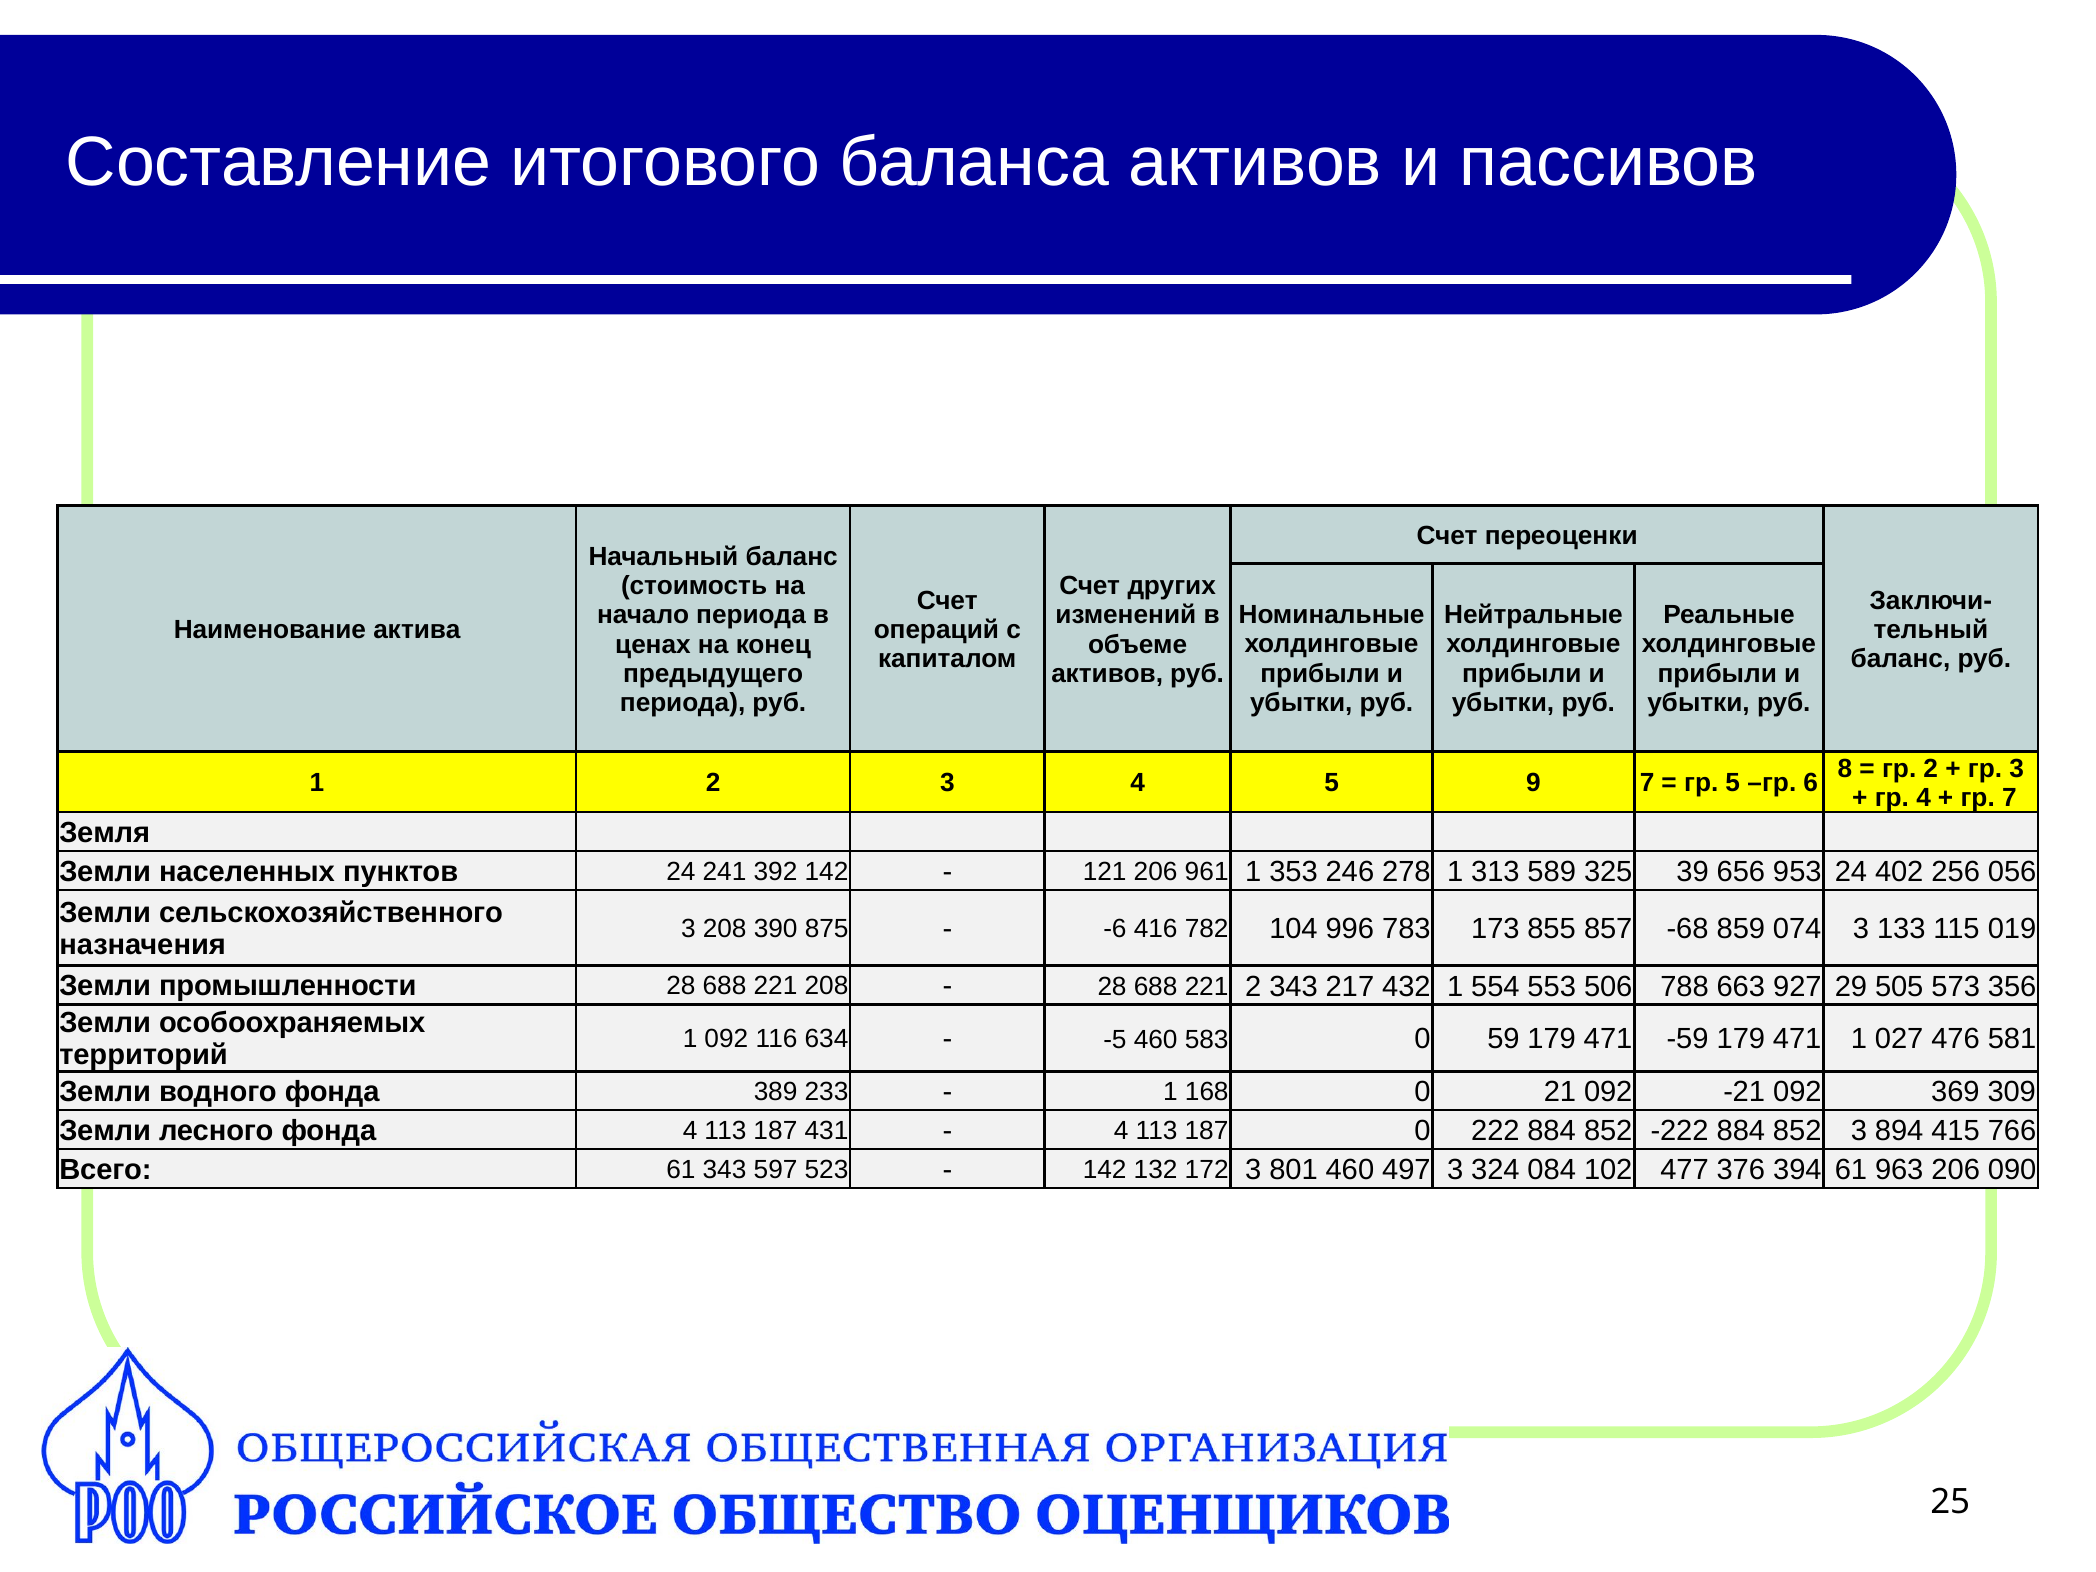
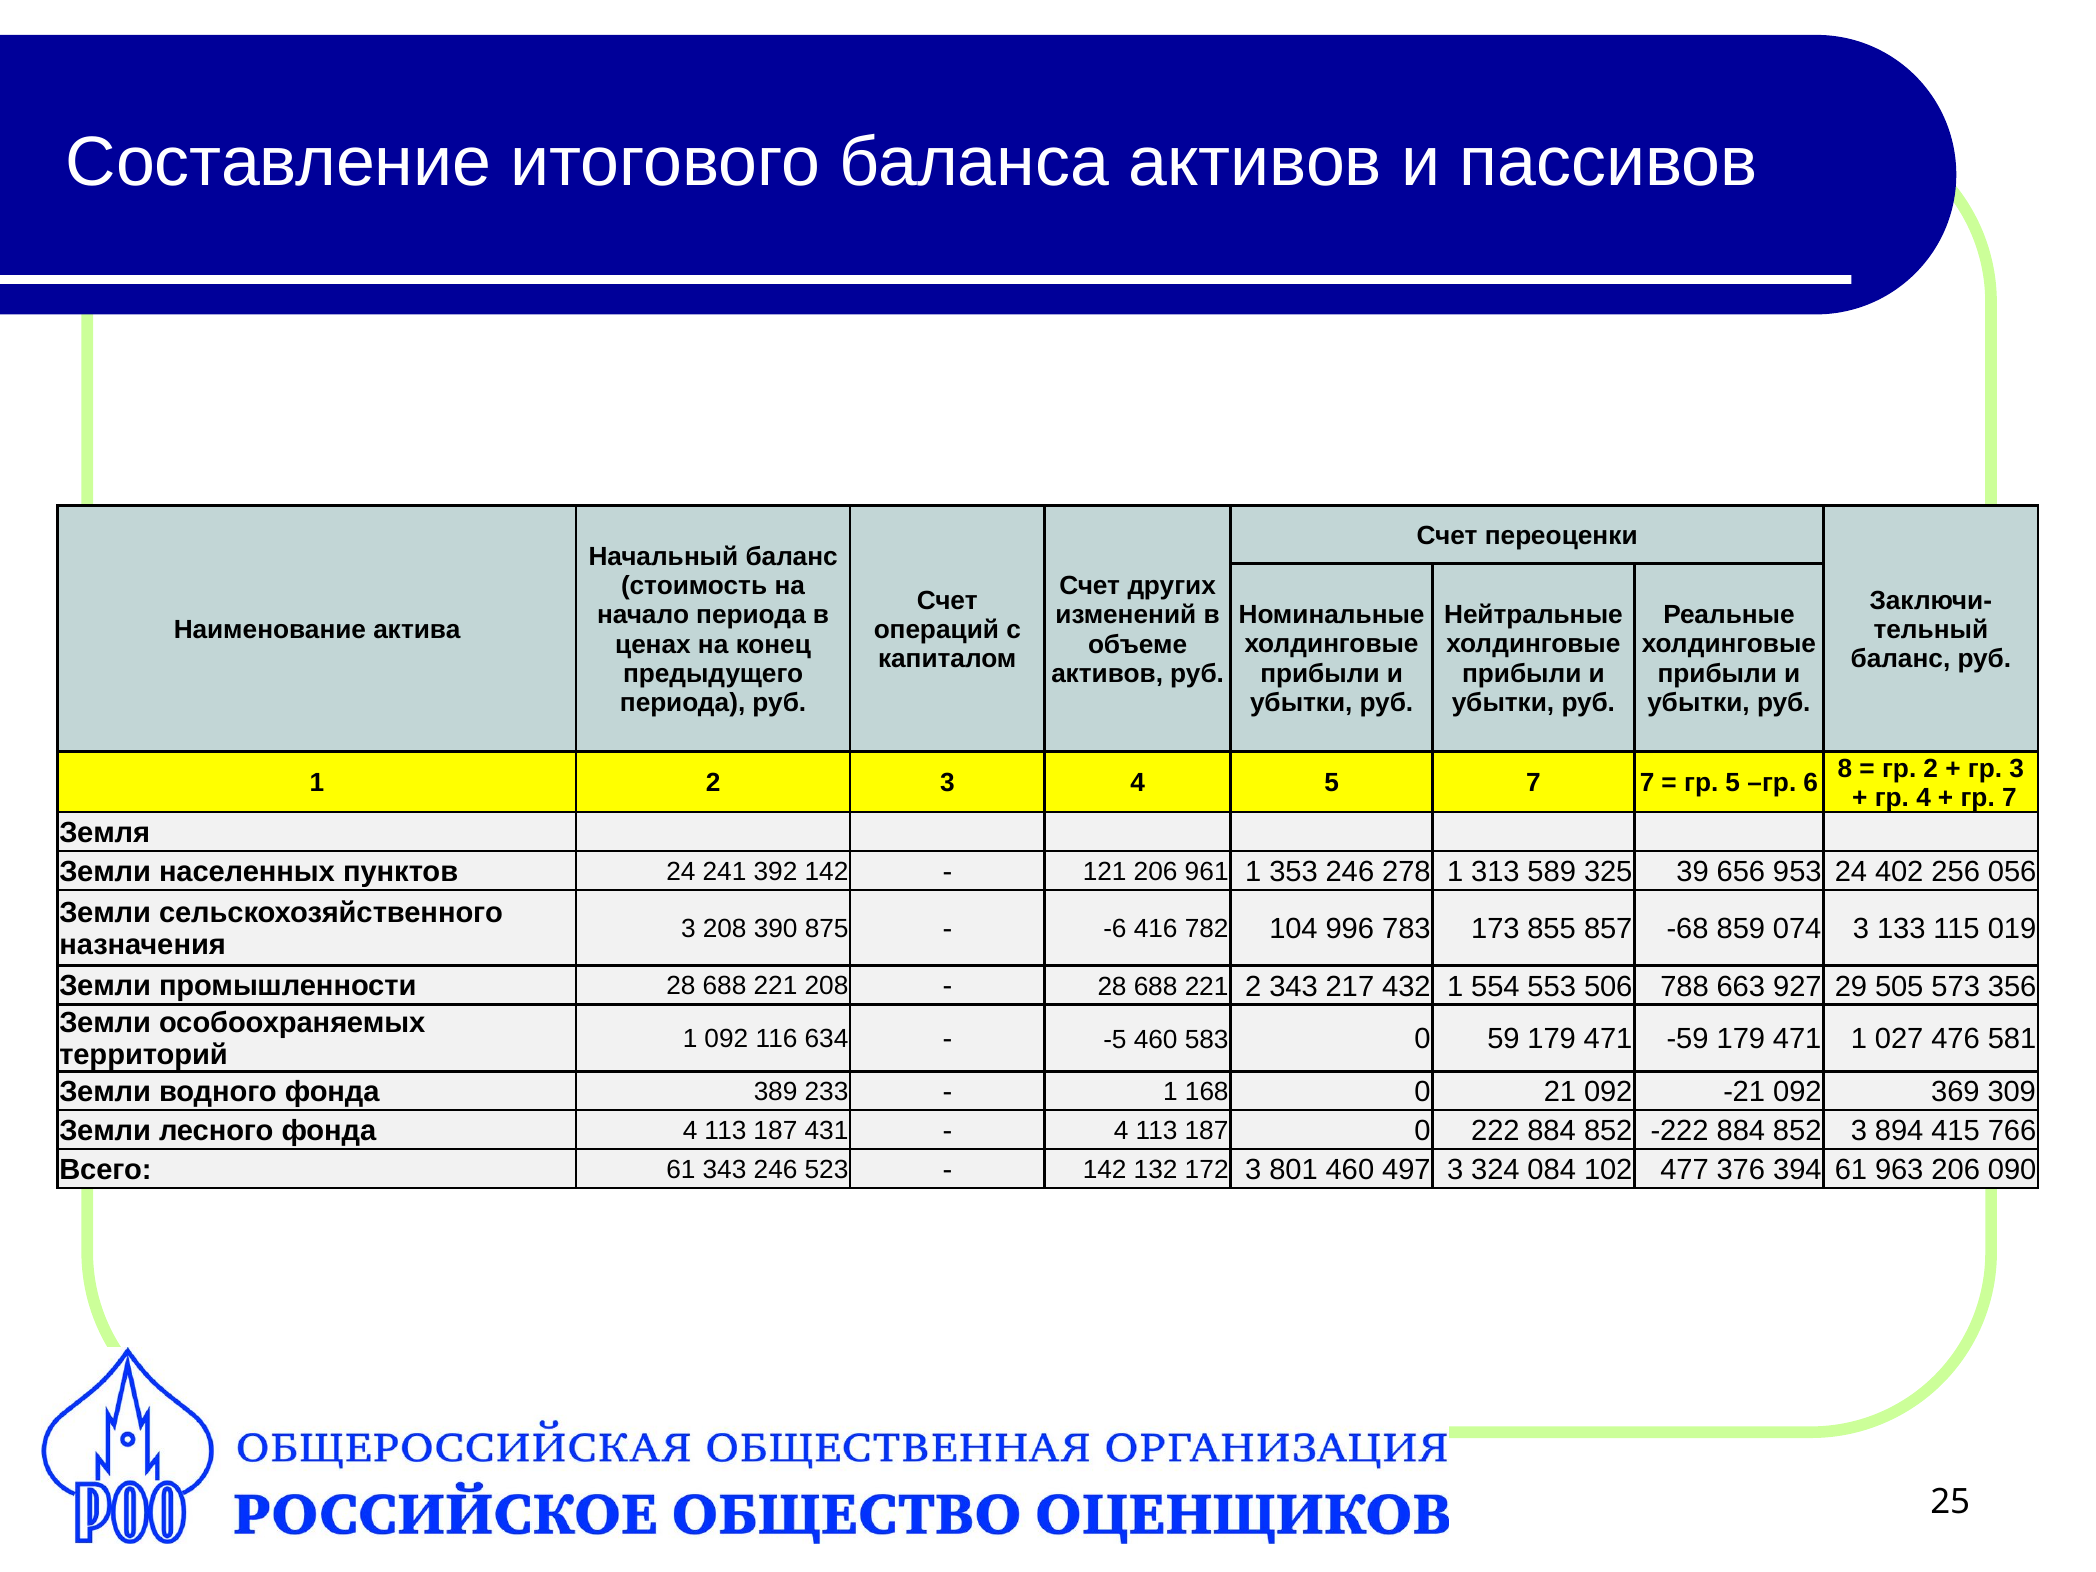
5 9: 9 -> 7 (1533, 783)
343 597: 597 -> 246 (776, 1170)
